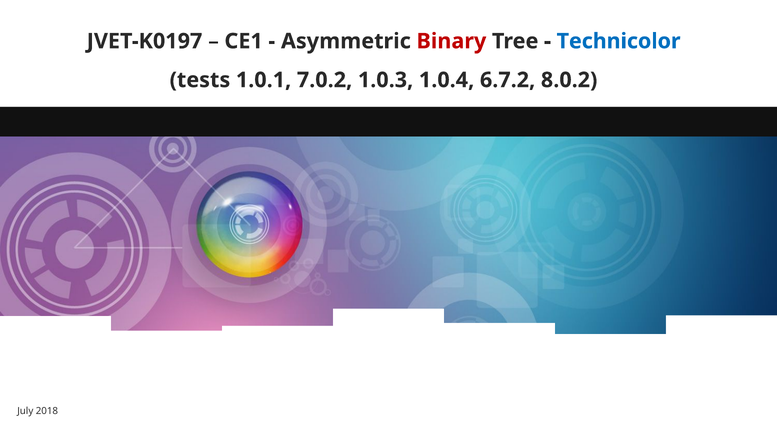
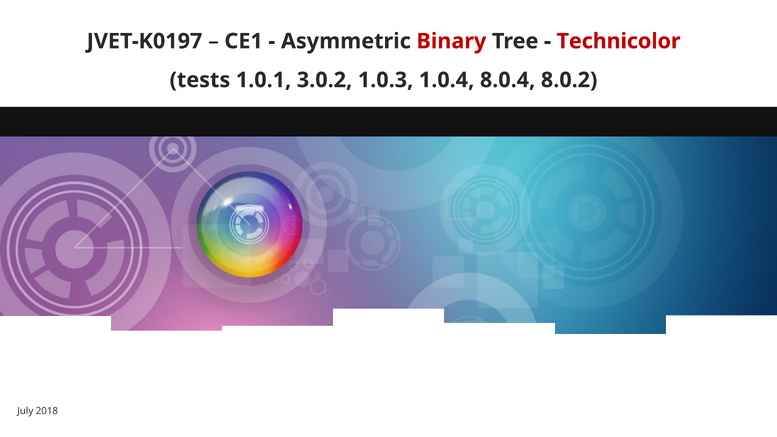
Technicolor colour: blue -> red (619, 41)
7.0.2: 7.0.2 -> 3.0.2 (325, 80)
6.7.2: 6.7.2 -> 8.0.4 (508, 80)
